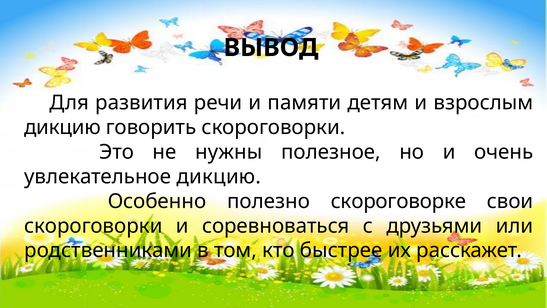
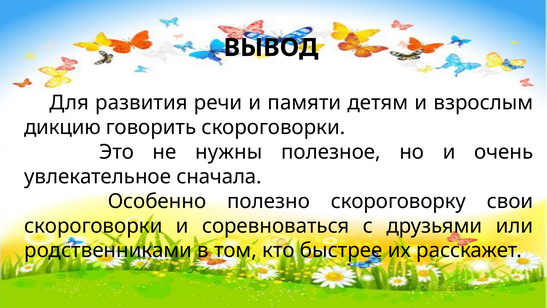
увлекательное дикцию: дикцию -> сначала (219, 176)
скороговорке: скороговорке -> скороговорку (398, 201)
